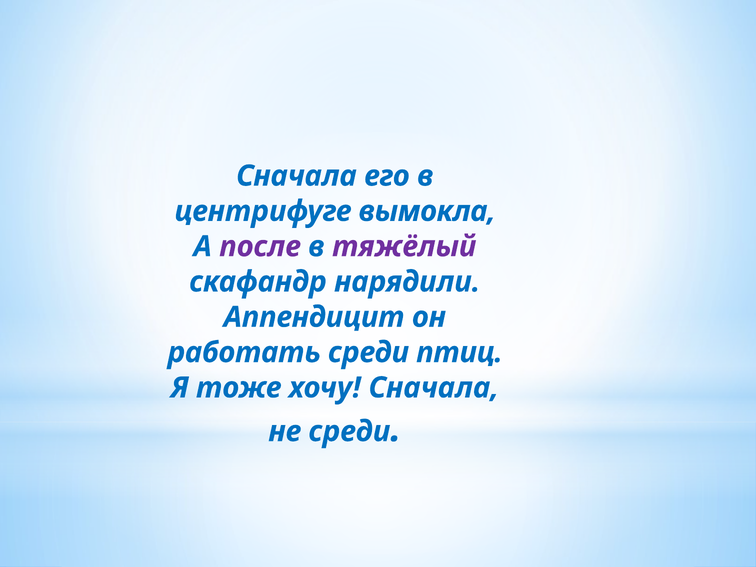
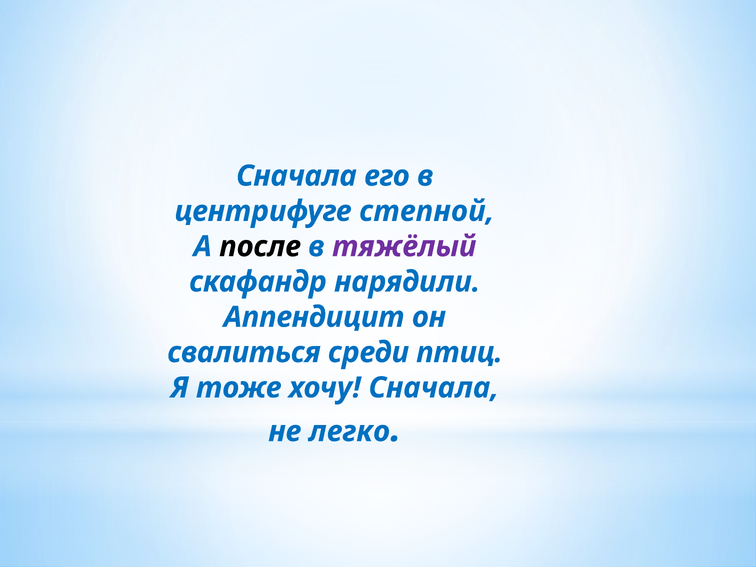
вымокла: вымокла -> степной (427, 211)
после colour: purple -> black (260, 247)
работать: работать -> свалиться (244, 352)
не среди: среди -> легко (349, 431)
